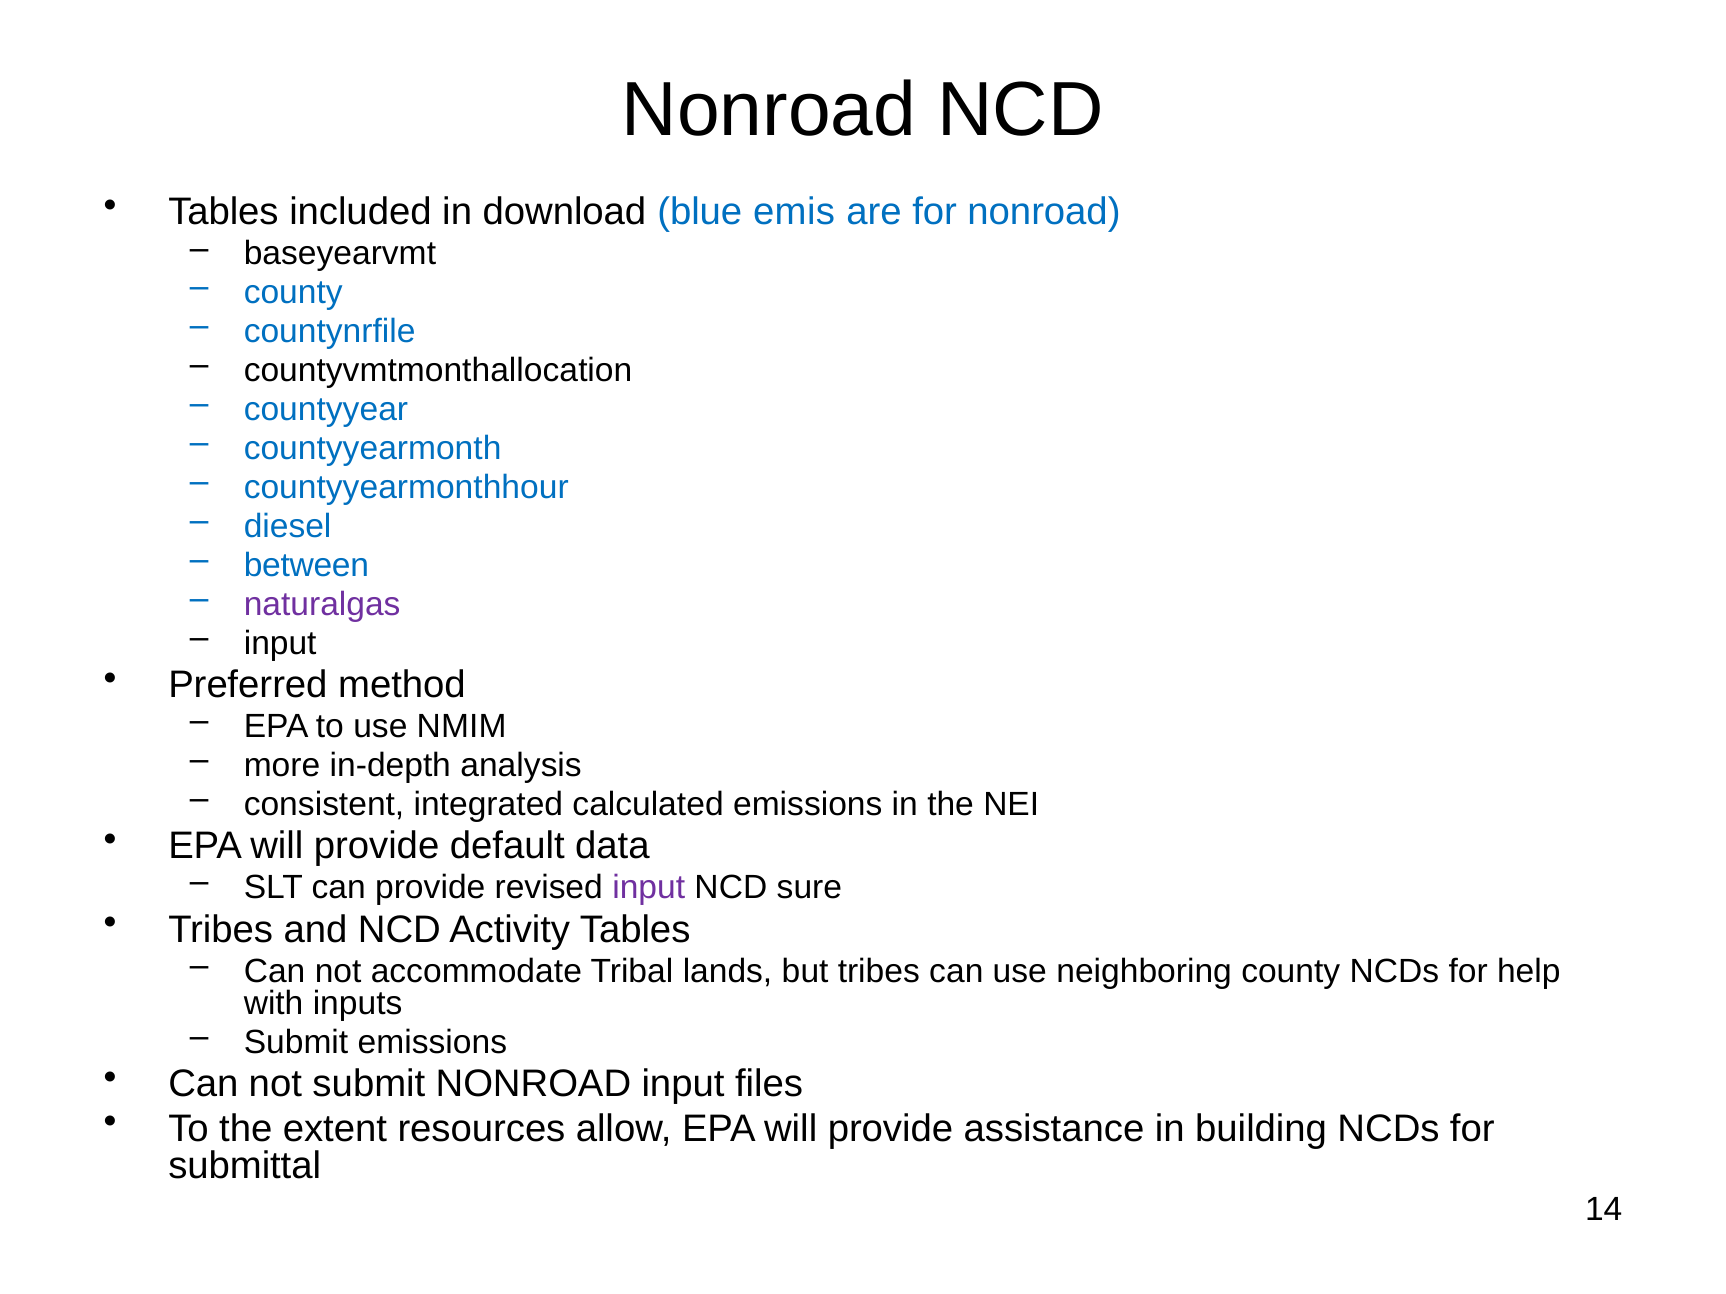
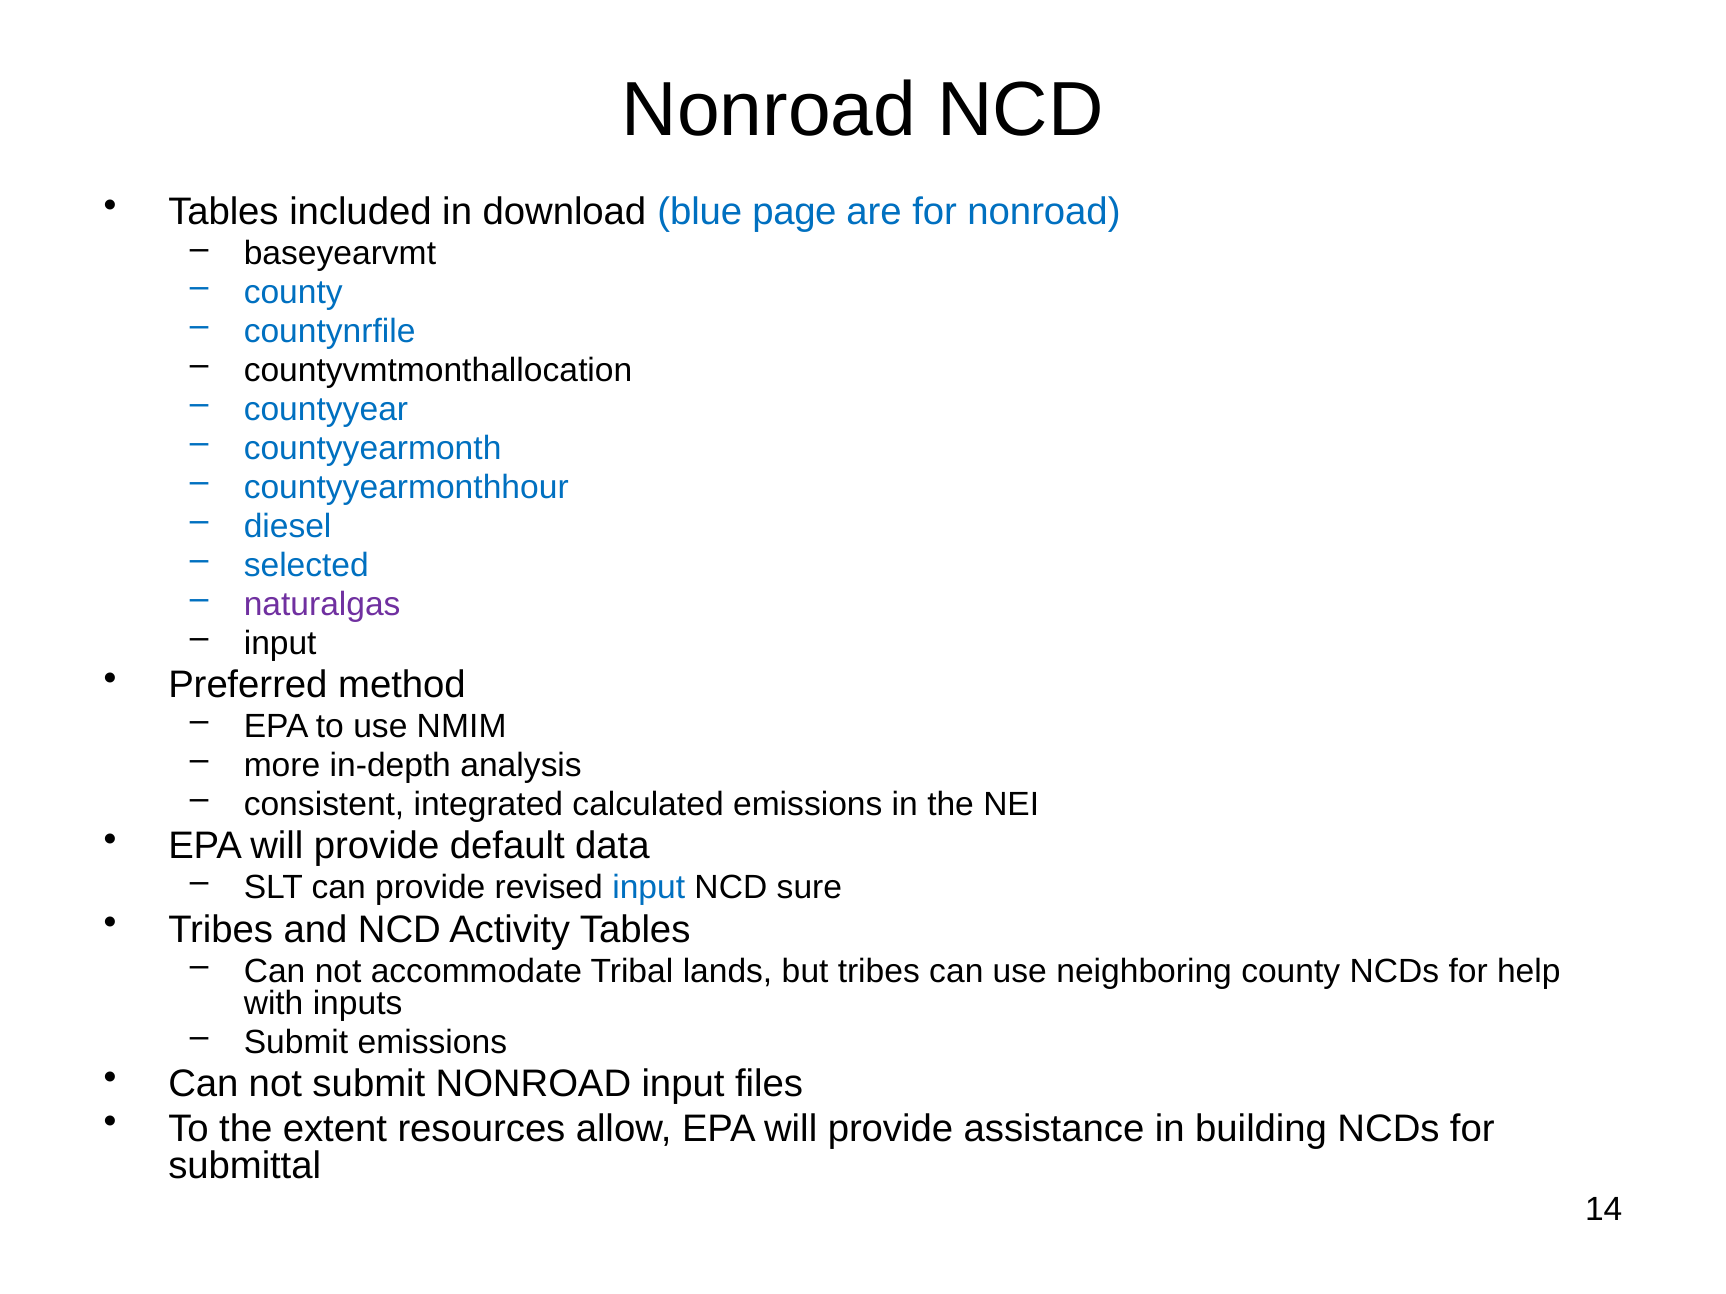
emis: emis -> page (794, 212)
between: between -> selected (306, 565)
input colour: purple -> blue (649, 888)
